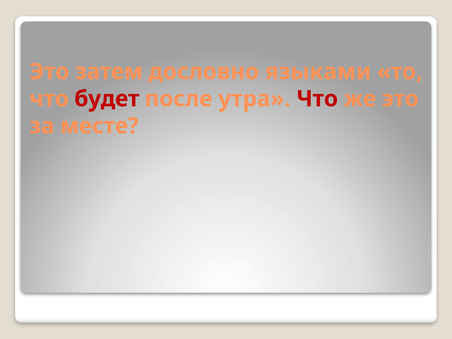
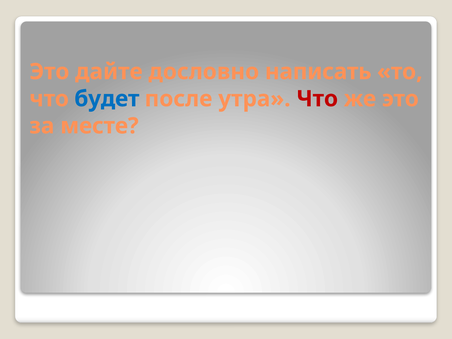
затем: затем -> дайте (109, 72)
языками: языками -> написать (318, 72)
будет colour: red -> blue (107, 99)
